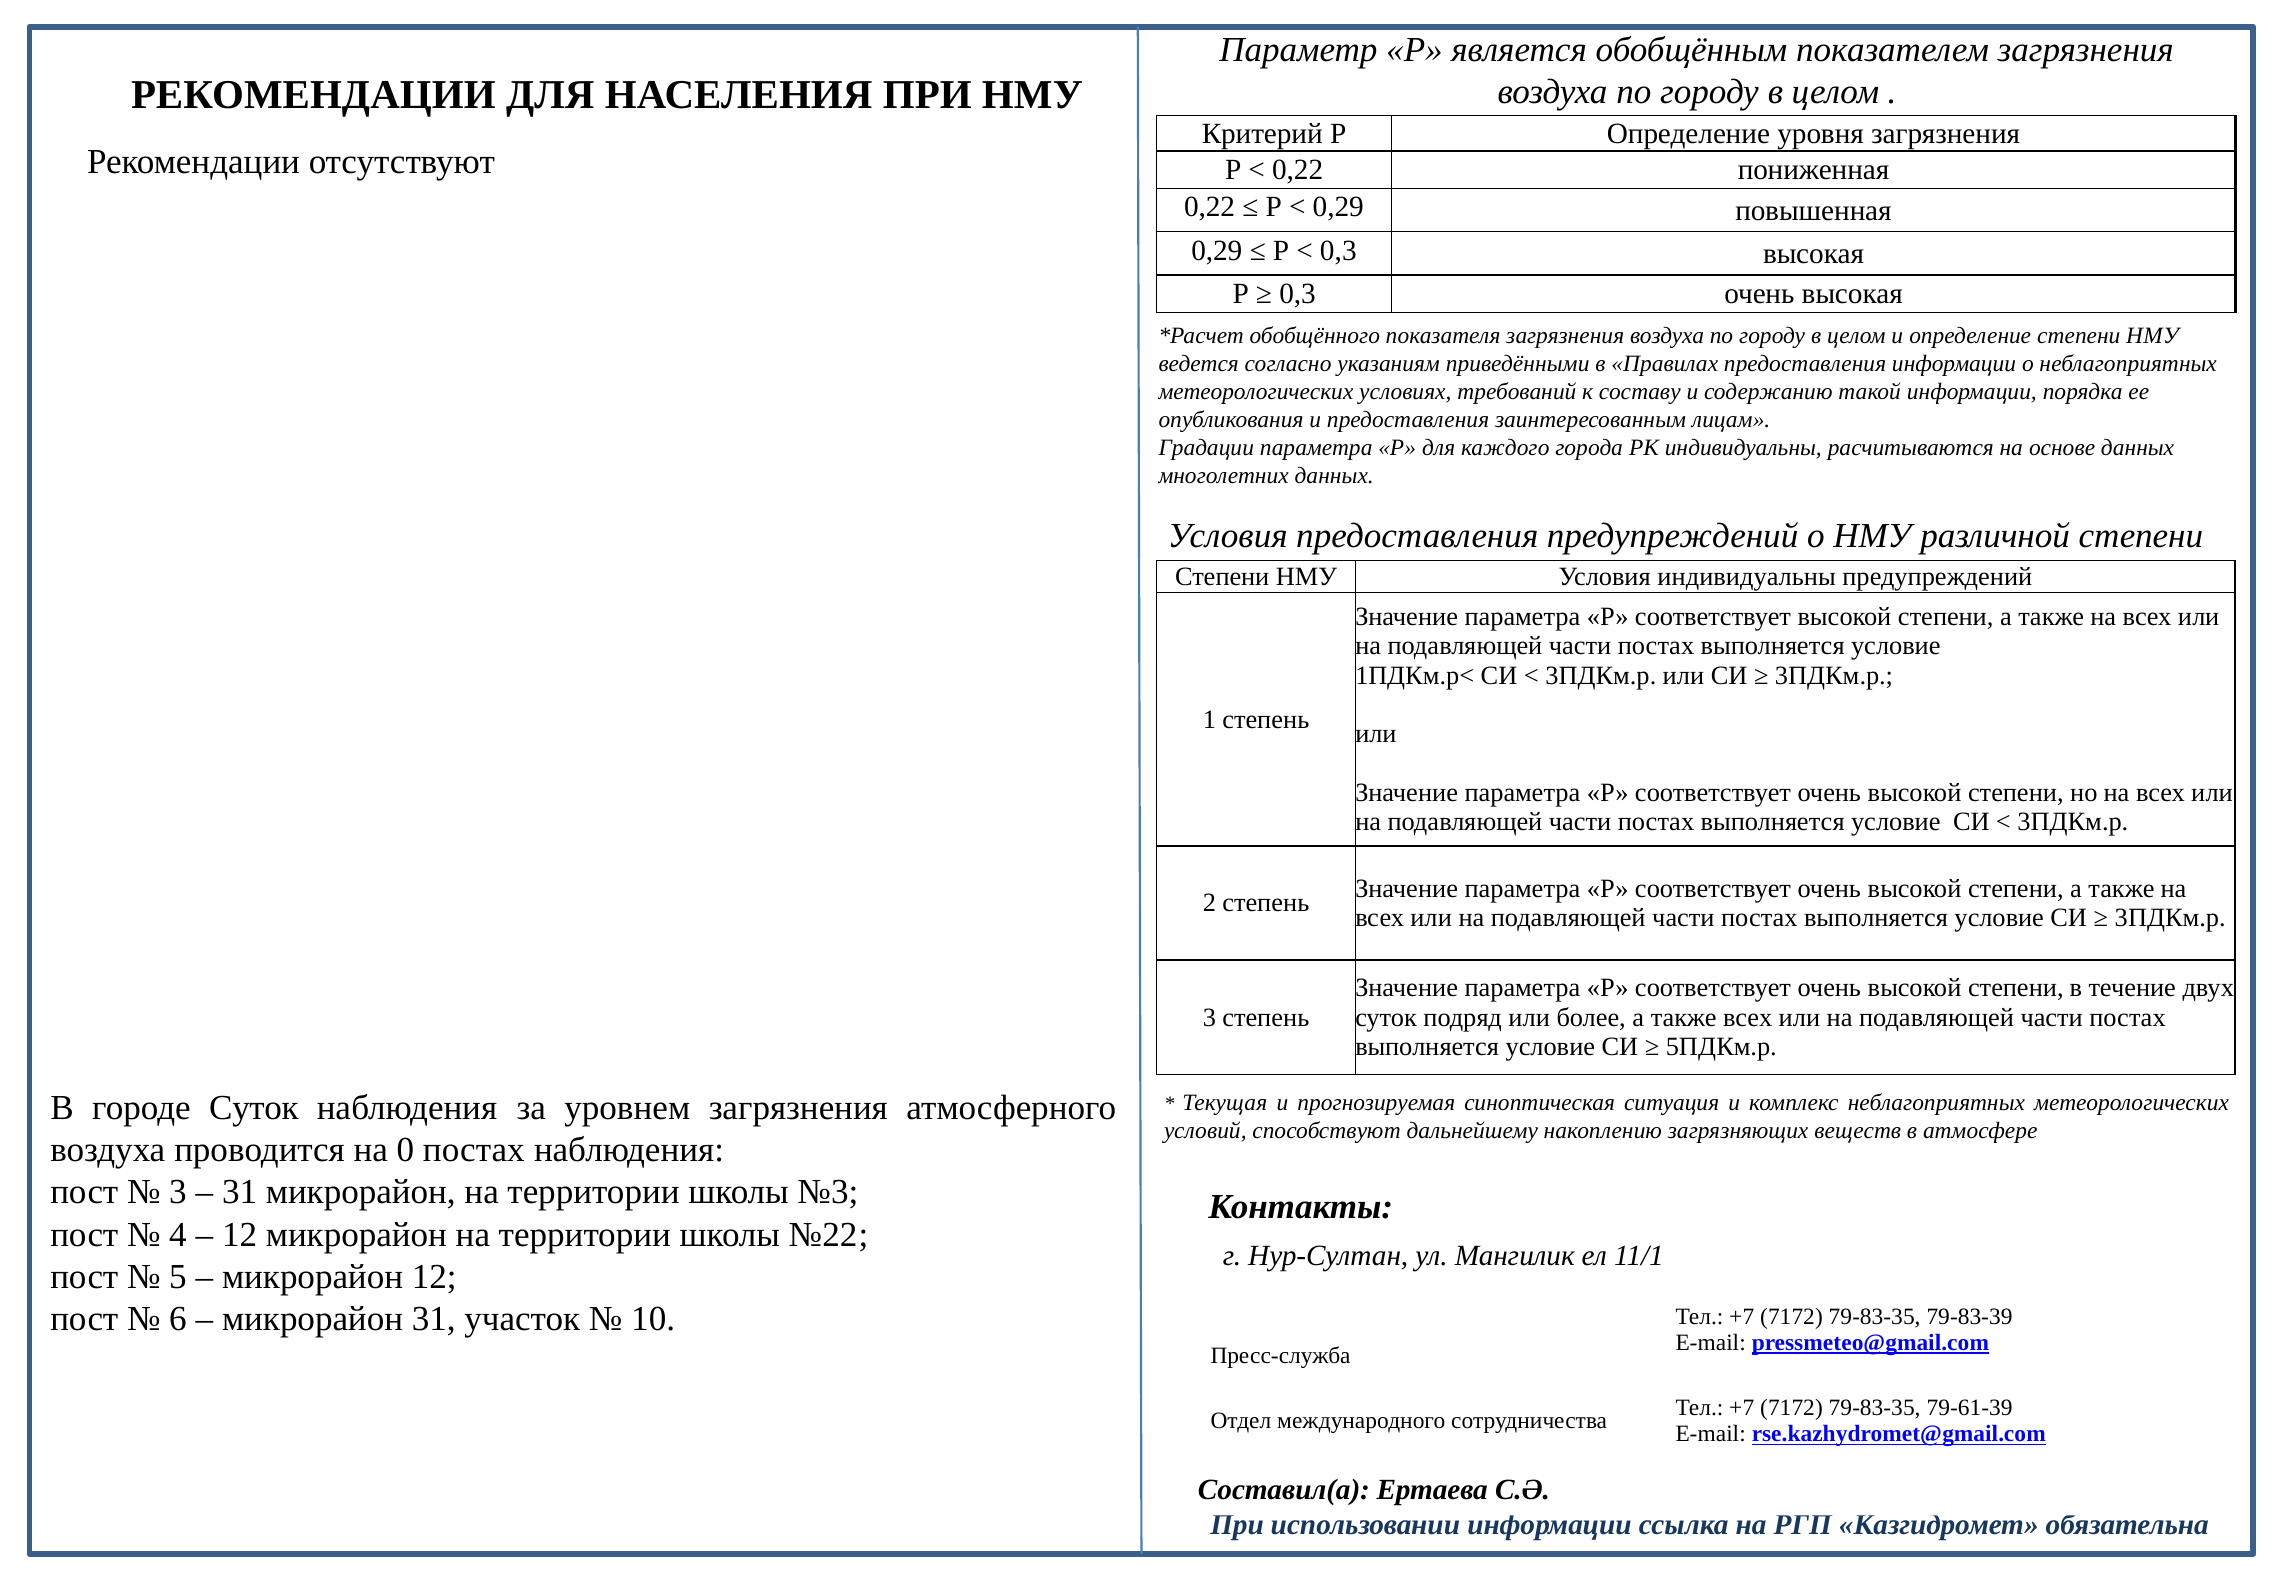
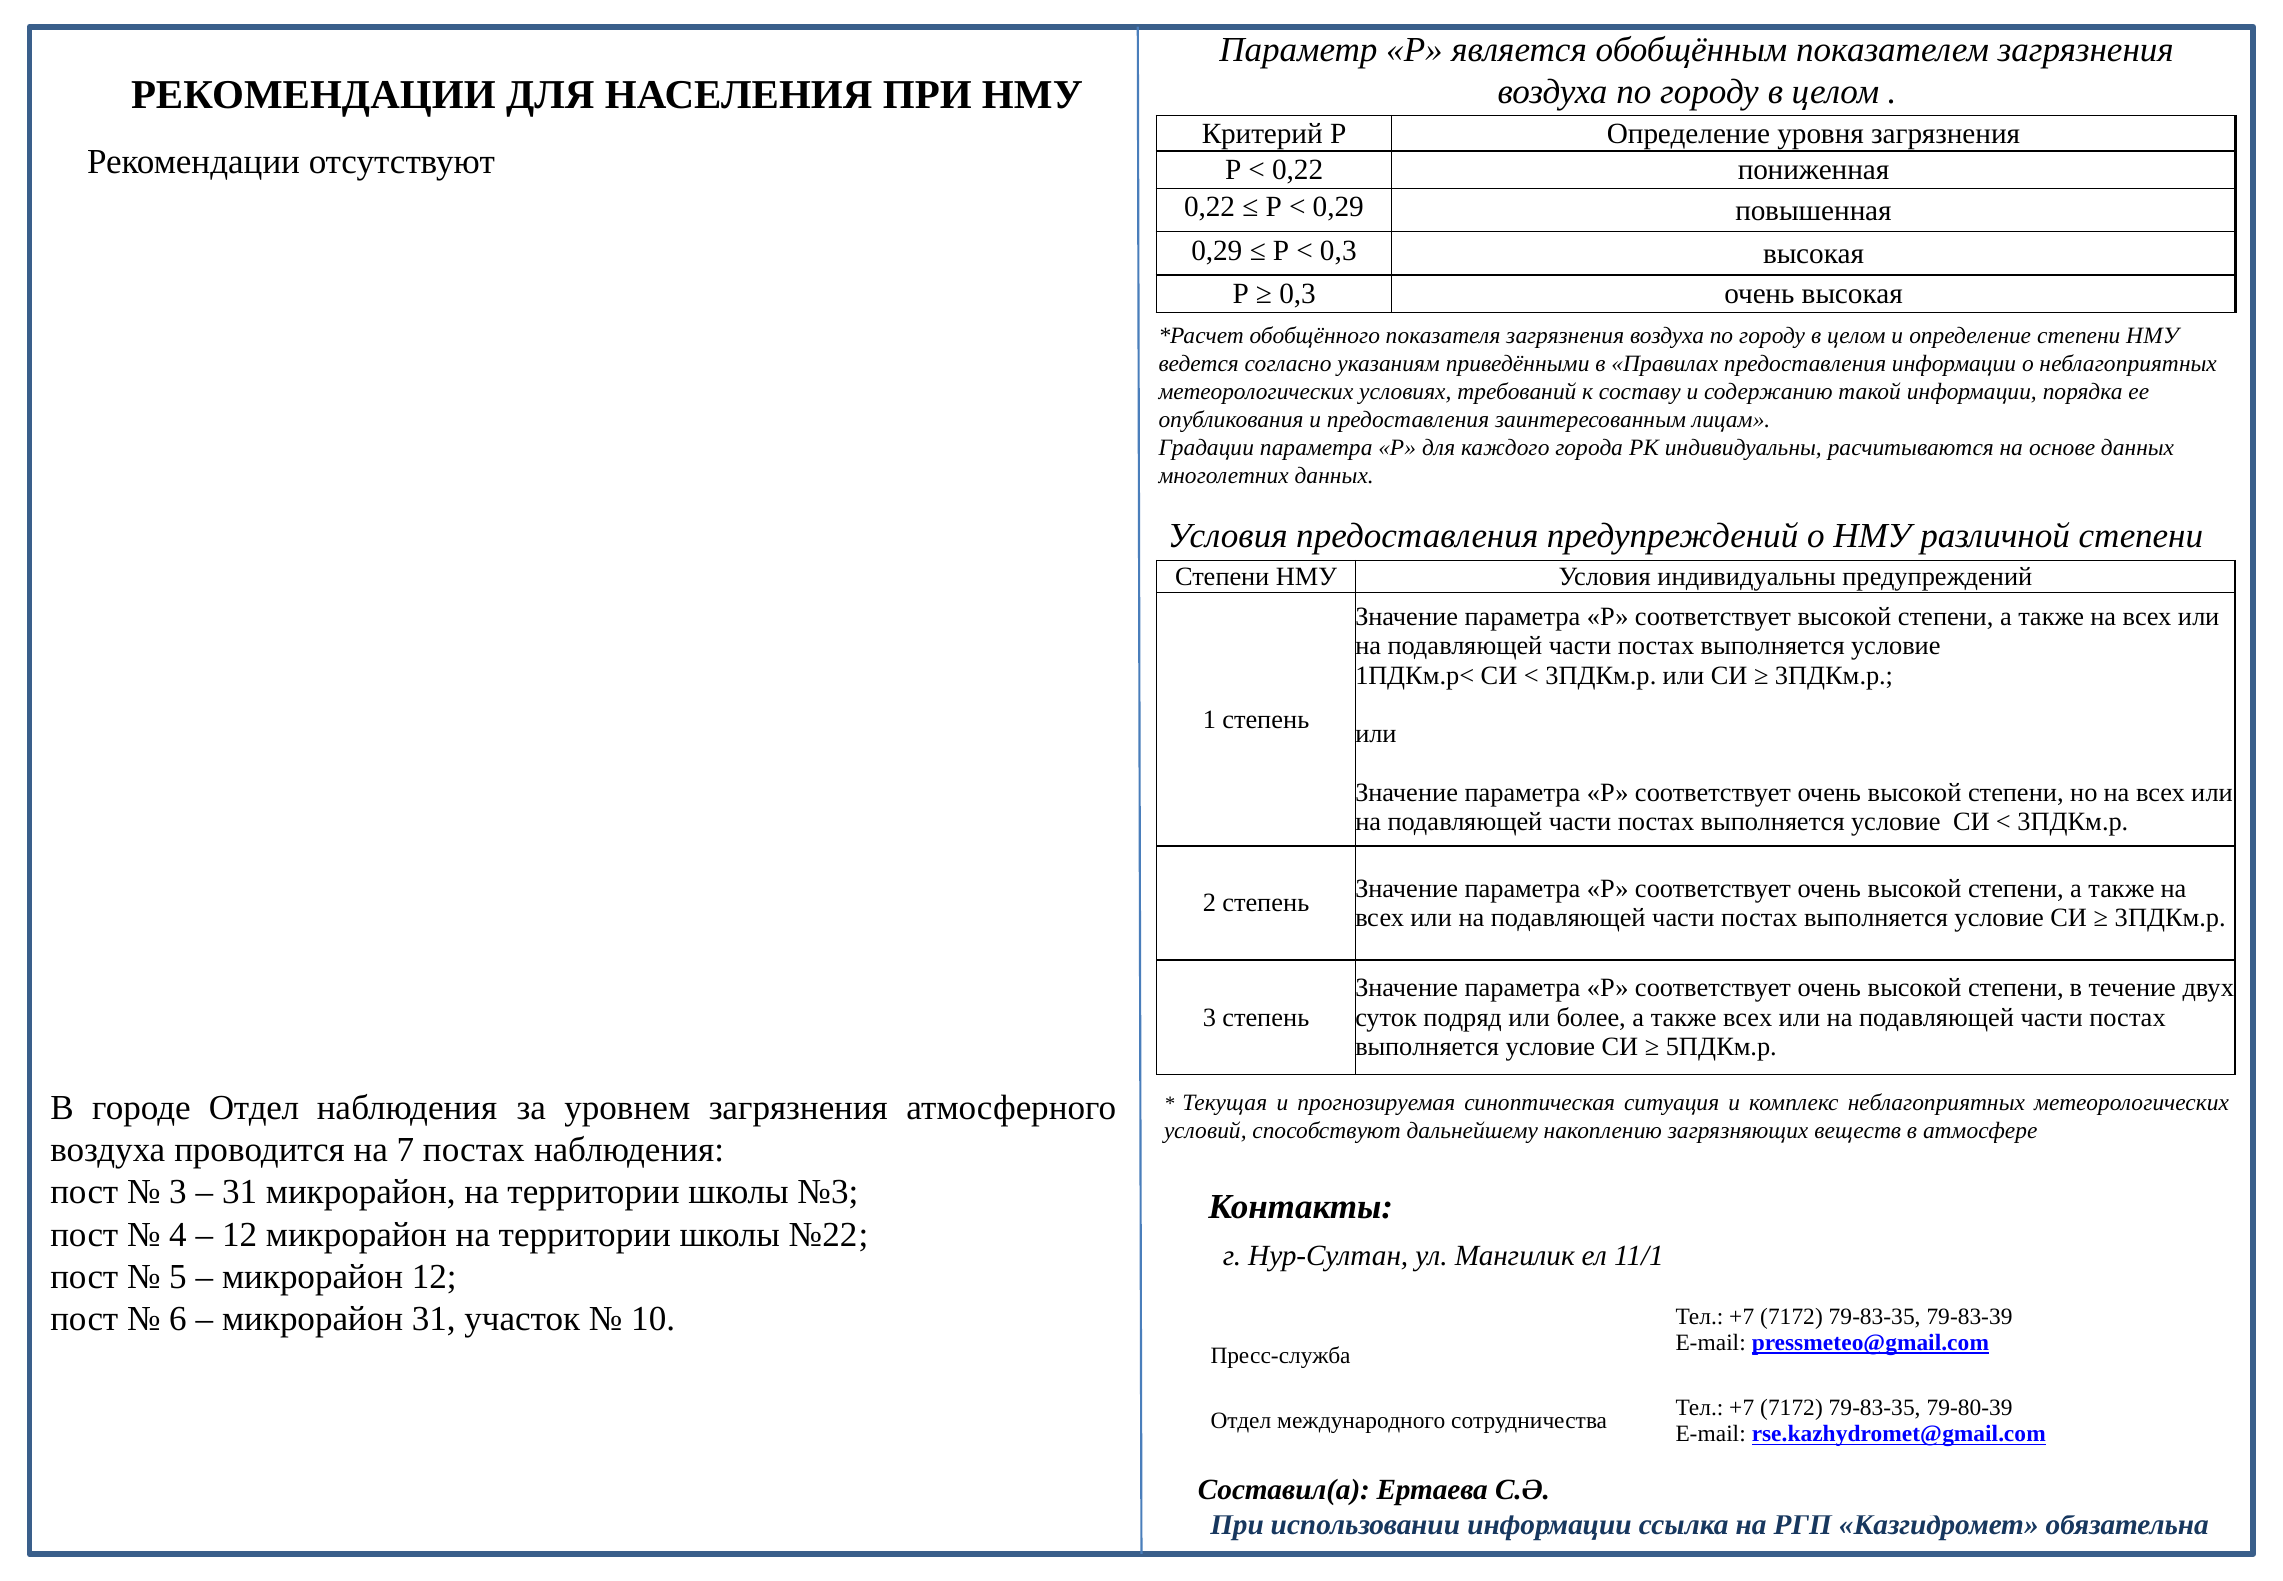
городе Суток: Суток -> Отдел (254, 1108)
0: 0 -> 7 (405, 1150)
79-61-39: 79-61-39 -> 79-80-39 (1970, 1408)
